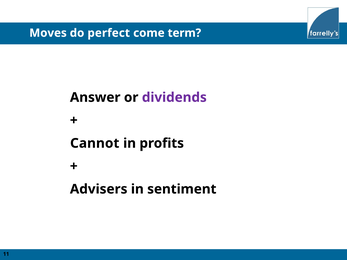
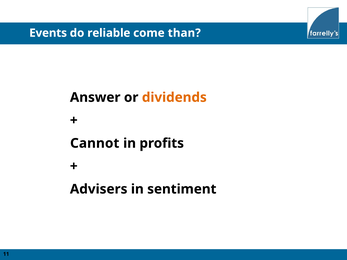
Moves: Moves -> Events (48, 33)
perfect: perfect -> reliable (109, 33)
term: term -> than (184, 33)
dividends colour: purple -> orange (174, 97)
